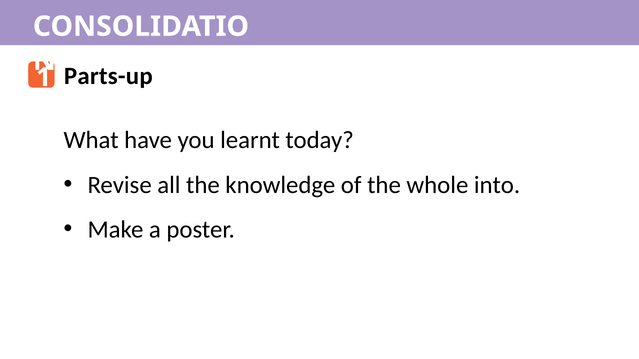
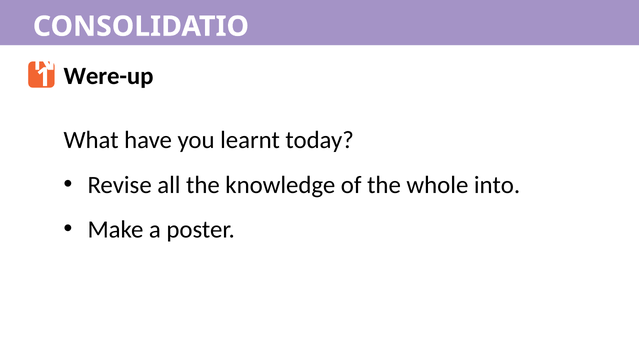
Parts-up: Parts-up -> Were-up (109, 76)
